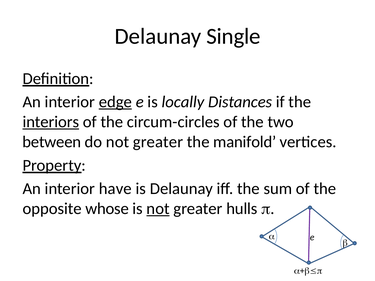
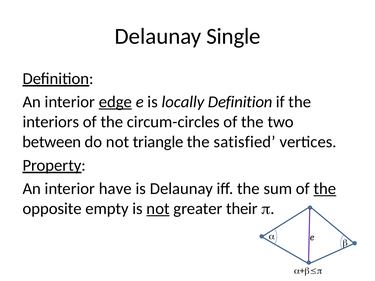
locally Distances: Distances -> Definition (240, 102)
interiors underline: present -> none (51, 122)
do not greater: greater -> triangle (158, 142)
manifold: manifold -> satisfied (245, 142)
the underline: none -> present (325, 189)
whose: whose -> empty (107, 209)
hulls: hulls -> their (242, 209)
